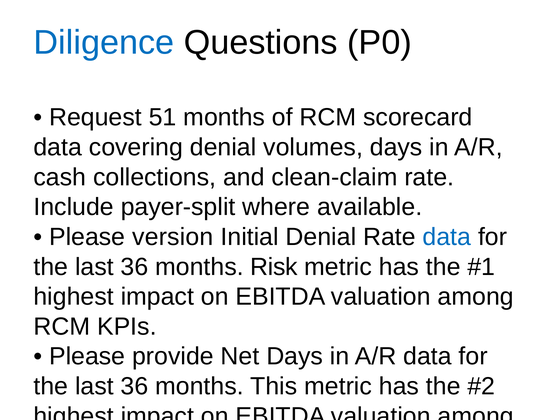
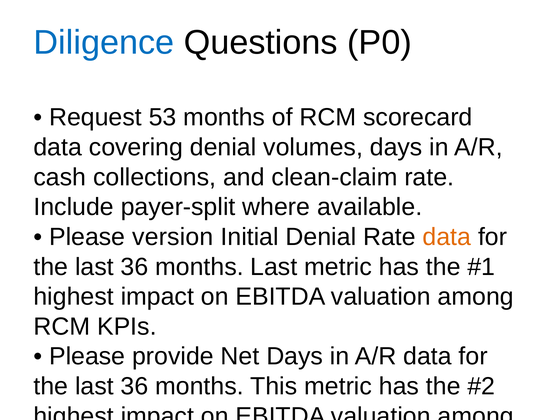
51: 51 -> 53 (163, 117)
data colour: blue -> orange (447, 237)
months Risk: Risk -> Last (274, 267)
